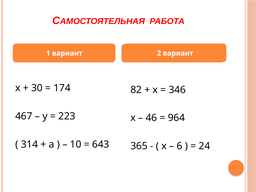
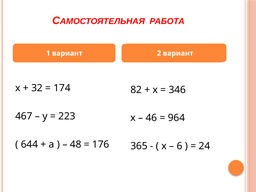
30: 30 -> 32 (37, 88)
314: 314 -> 644 (29, 144)
10: 10 -> 48 (76, 144)
643: 643 -> 176 (101, 144)
